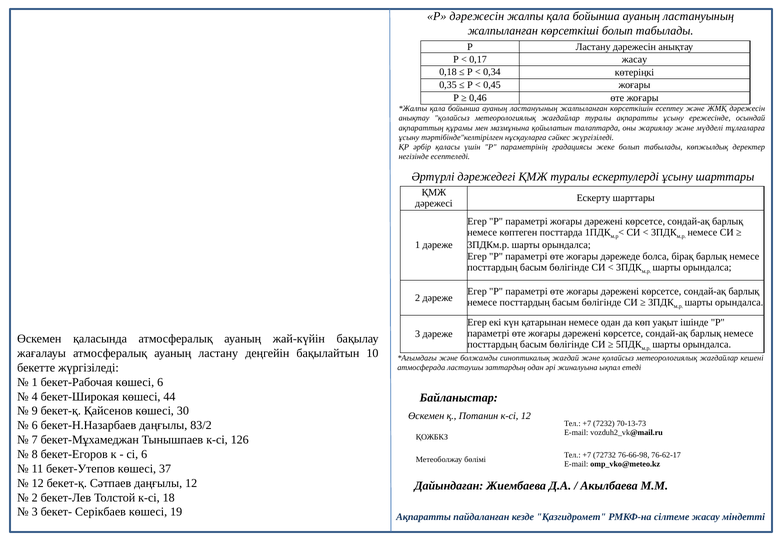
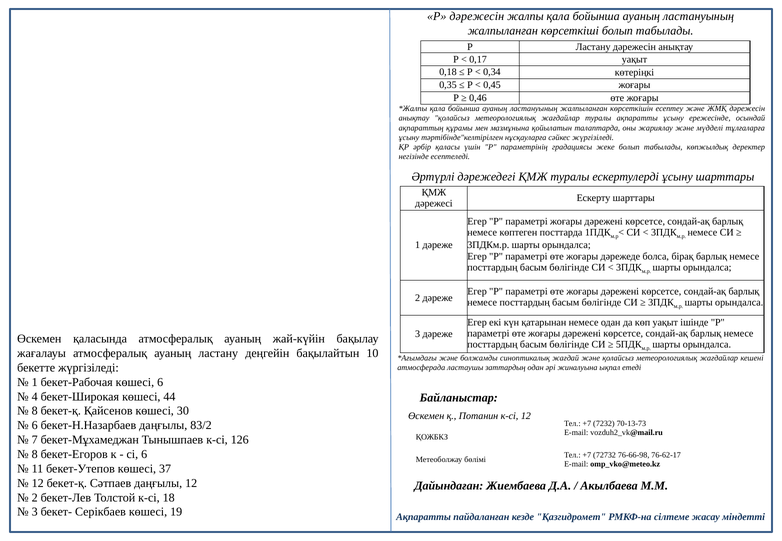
0,17 жасау: жасау -> уақыт (634, 59)
9: 9 -> 8 (35, 411)
